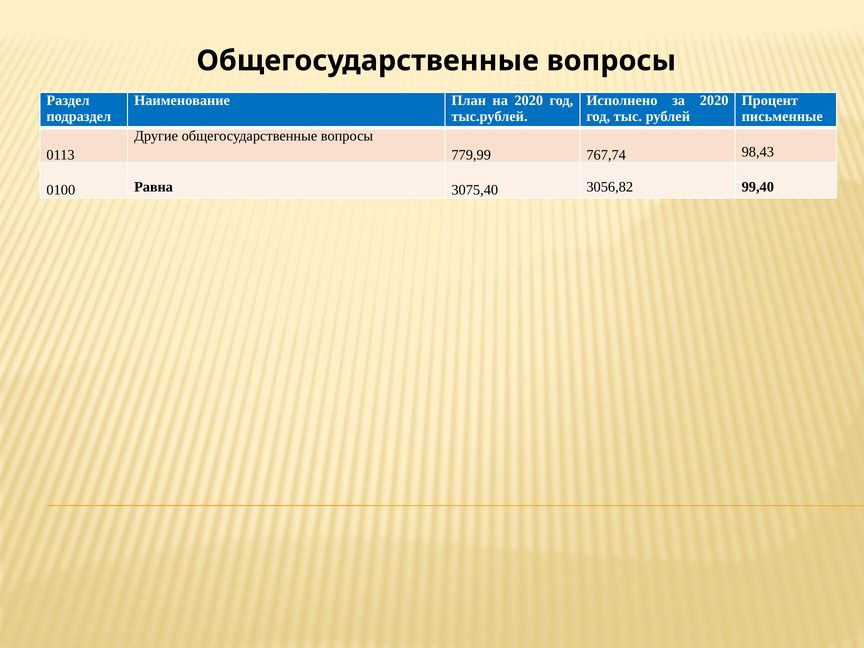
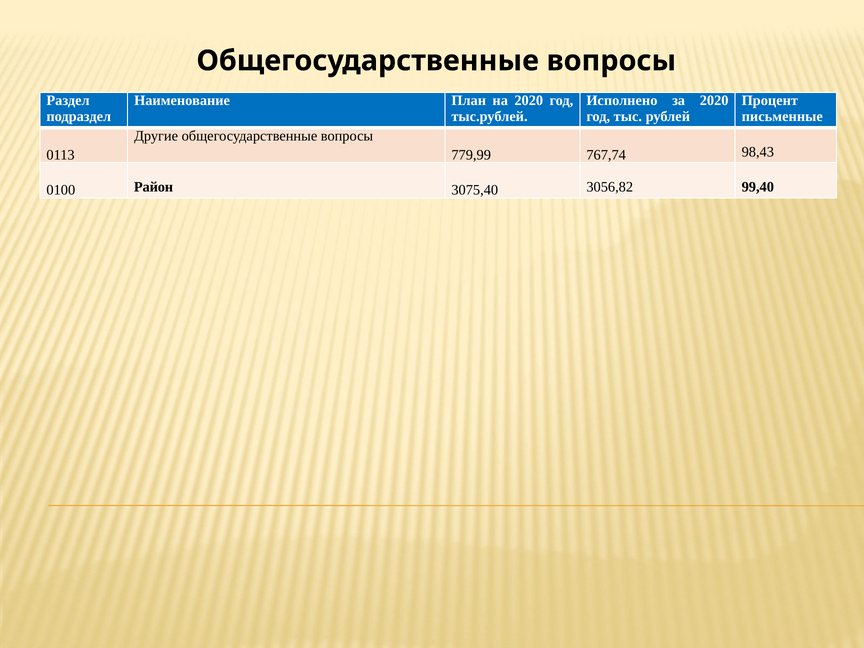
Равна: Равна -> Район (154, 187)
